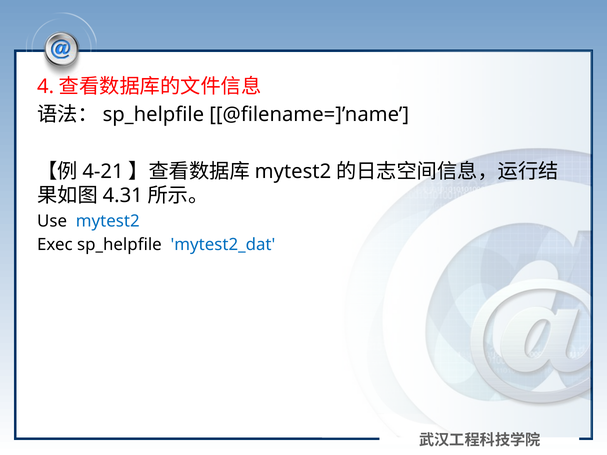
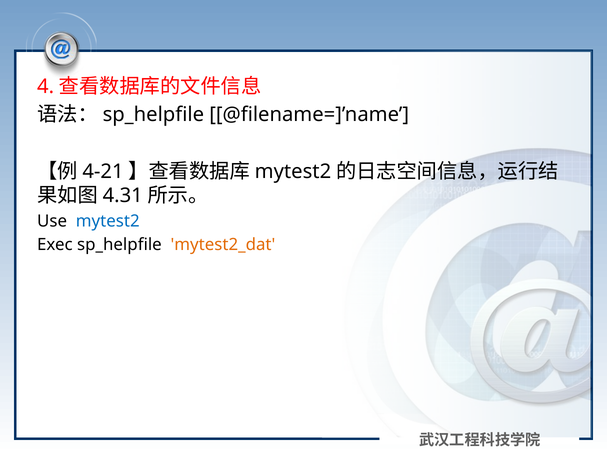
mytest2_dat colour: blue -> orange (223, 245)
